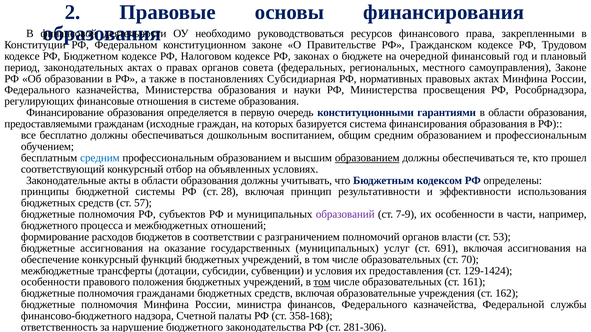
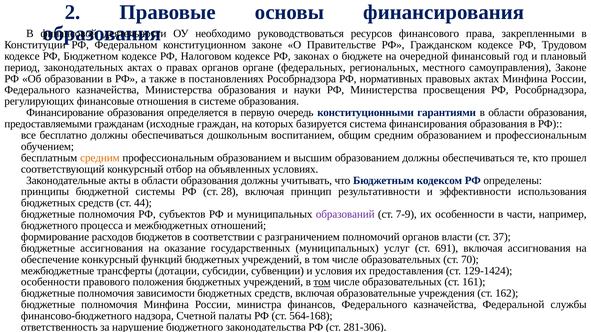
совета: совета -> органе (258, 68)
постановлениях Субсидиарная: Субсидиарная -> Рособрнадзора (301, 79)
средним colour: blue -> orange (100, 158)
образованием underline: present -> none (367, 158)
57: 57 -> 44 (143, 203)
53: 53 -> 37 (502, 237)
гражданами: гражданами -> зависимости (166, 294)
358-168: 358-168 -> 564-168 (311, 316)
